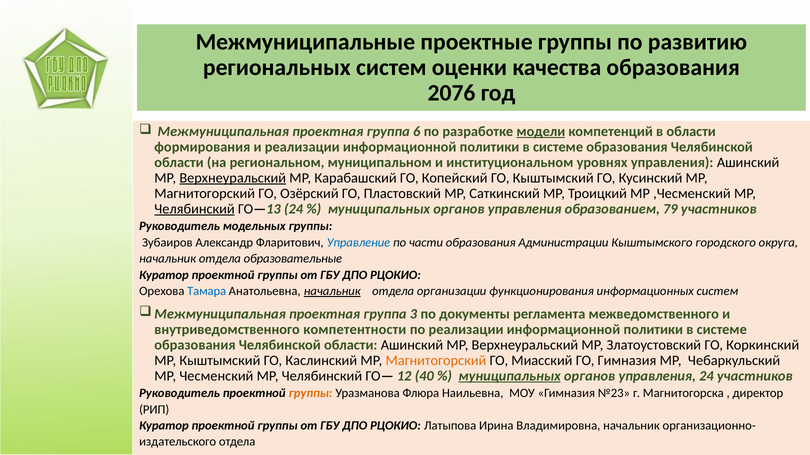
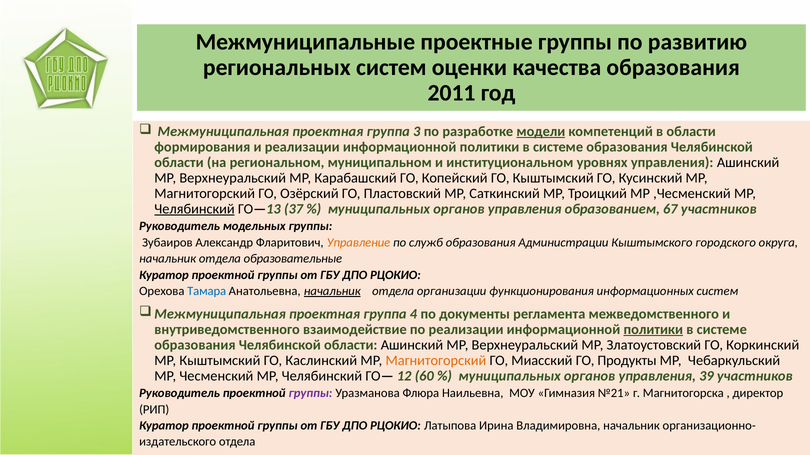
2076: 2076 -> 2011 (452, 93)
6: 6 -> 3 (417, 132)
Верхнеуральский underline: present -> none (233, 178)
ГО—13 24: 24 -> 37 (294, 209)
79: 79 -> 67 (670, 209)
Управление colour: blue -> orange (359, 243)
части: части -> служб (426, 243)
3: 3 -> 4 (413, 314)
компетентности: компетентности -> взаимодействие (355, 330)
политики underline: none -> present (653, 330)
ГО Гимназия: Гимназия -> Продукты (627, 361)
40: 40 -> 60 (424, 376)
муниципальных underline: present -> none (510, 376)
управления 24: 24 -> 39 (706, 376)
группы colour: orange -> purple (310, 394)
№23: №23 -> №21 (614, 394)
